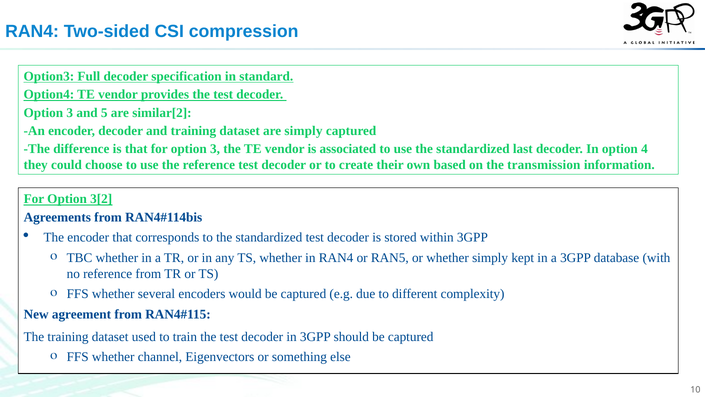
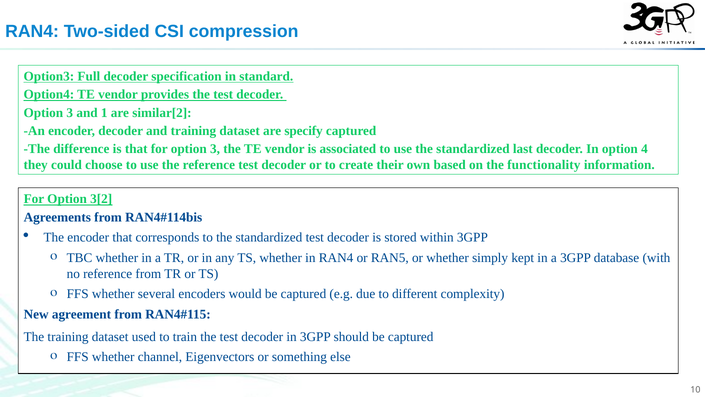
5: 5 -> 1 (104, 113)
are simply: simply -> specify (304, 131)
transmission: transmission -> functionality (544, 165)
